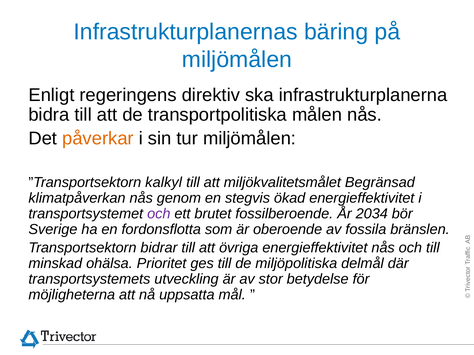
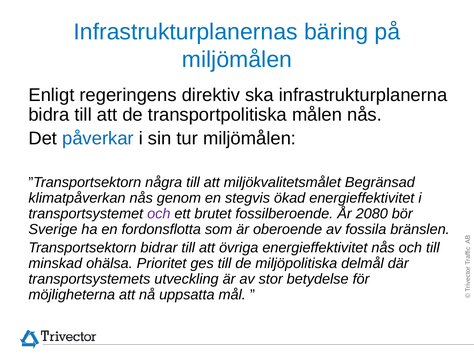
påverkar colour: orange -> blue (98, 139)
kalkyl: kalkyl -> några (164, 183)
2034: 2034 -> 2080 (372, 214)
